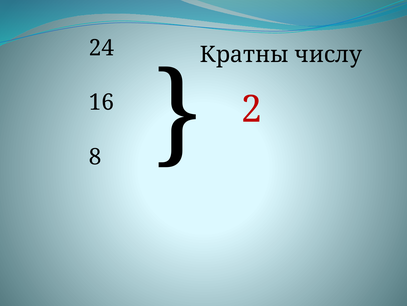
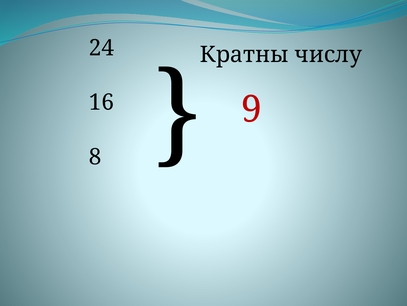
2: 2 -> 9 (252, 109)
